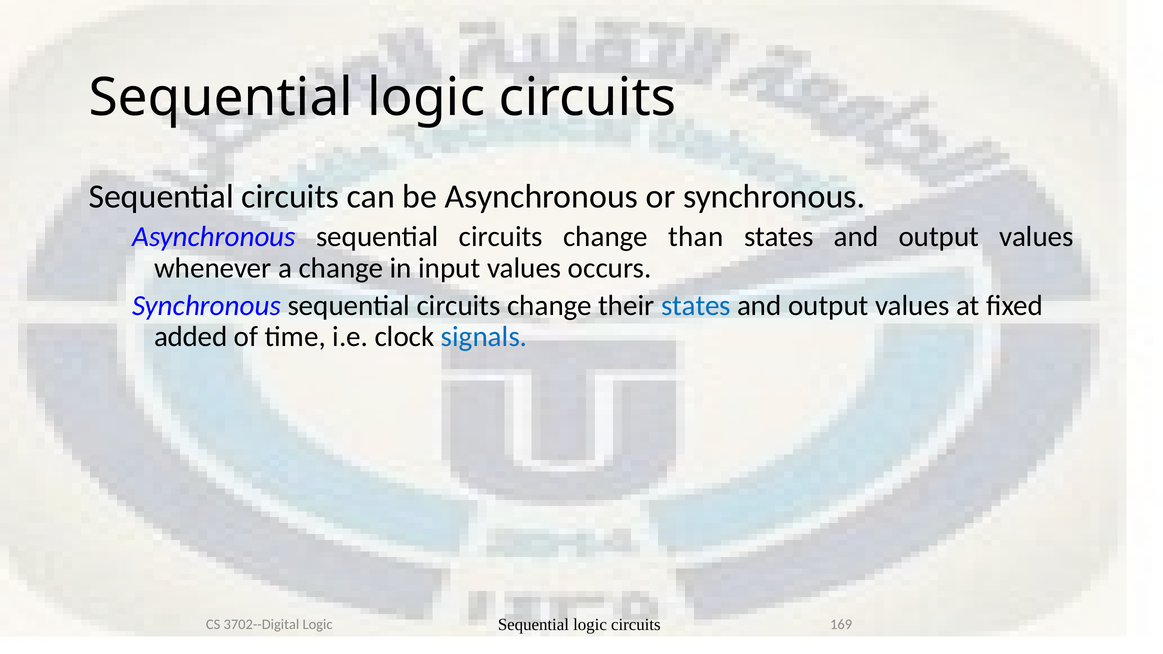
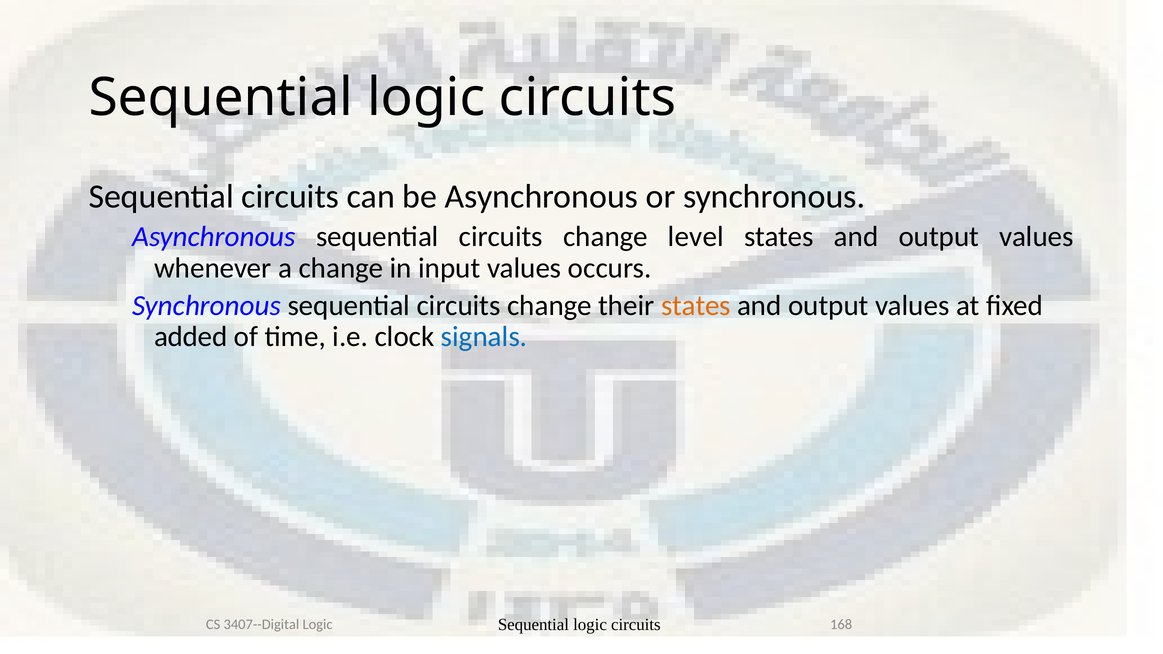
than: than -> level (696, 237)
states colour: blue -> orange (696, 306)
169: 169 -> 168 (841, 625)
3702--Digital: 3702--Digital -> 3407--Digital (261, 625)
